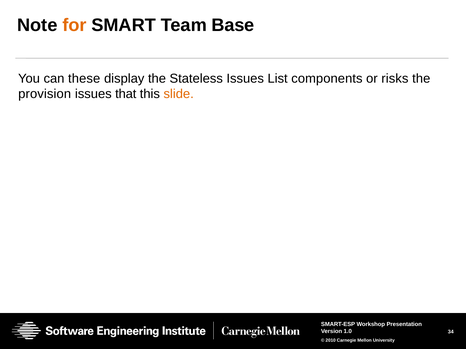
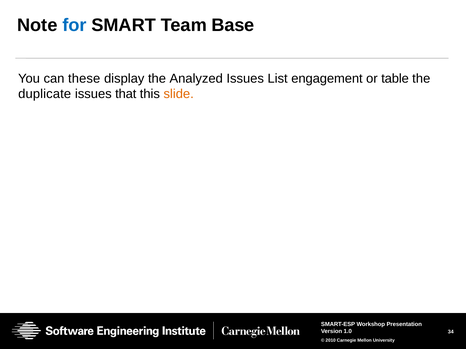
for colour: orange -> blue (74, 25)
Stateless: Stateless -> Analyzed (196, 79)
components: components -> engagement (327, 79)
risks: risks -> table (395, 79)
provision: provision -> duplicate (45, 94)
